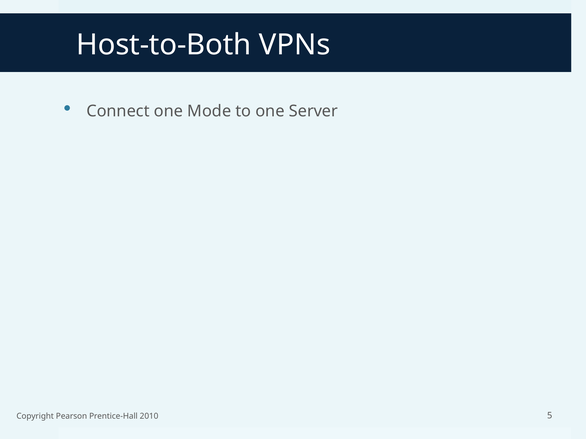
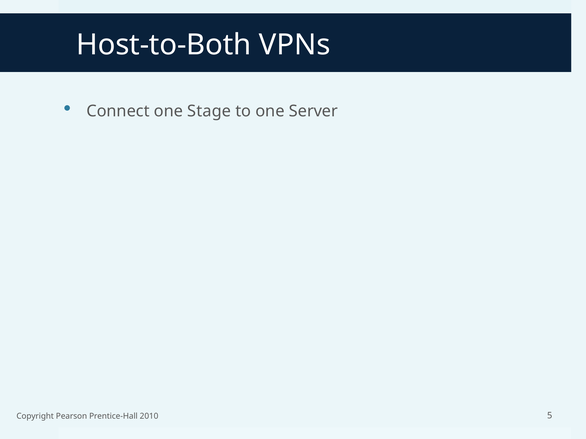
Mode: Mode -> Stage (209, 111)
